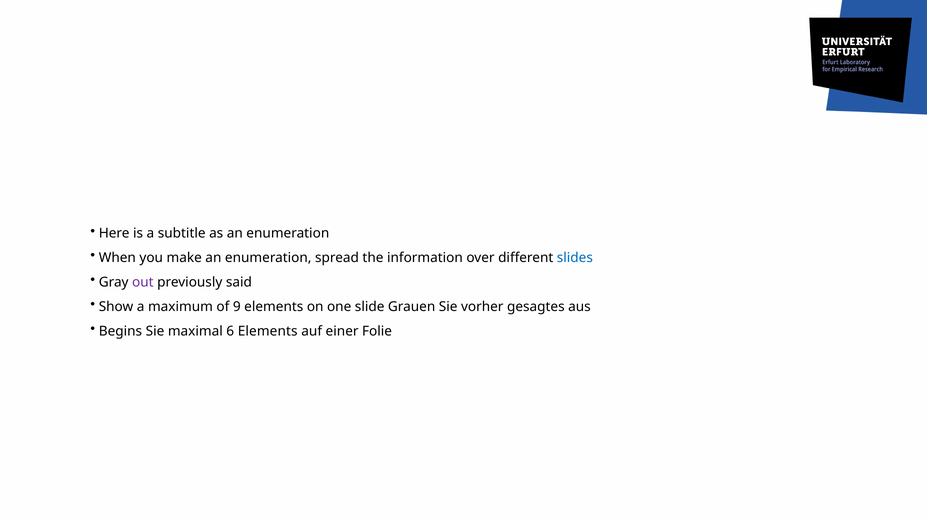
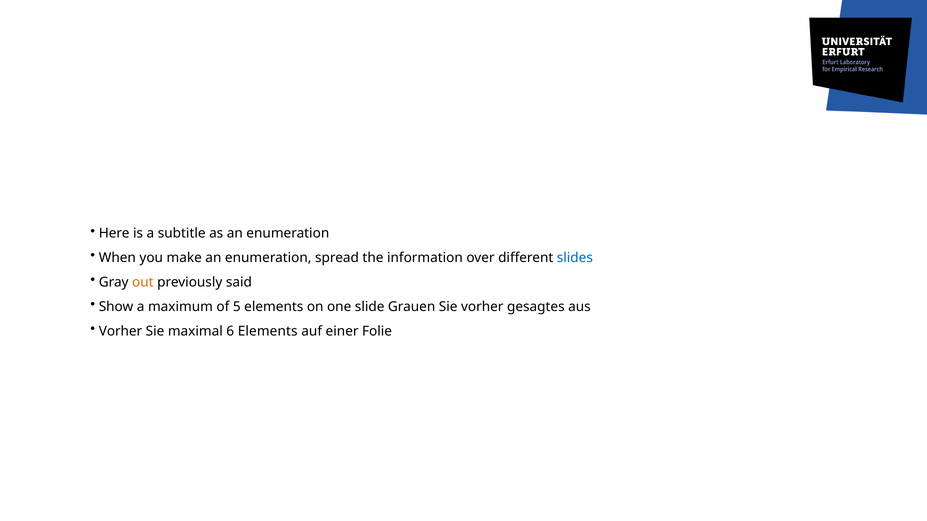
out colour: purple -> orange (143, 282)
9: 9 -> 5 (237, 307)
Begins: Begins -> Vorher (120, 331)
